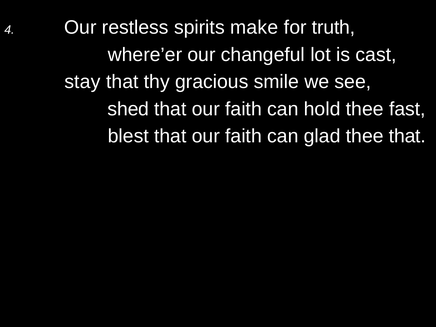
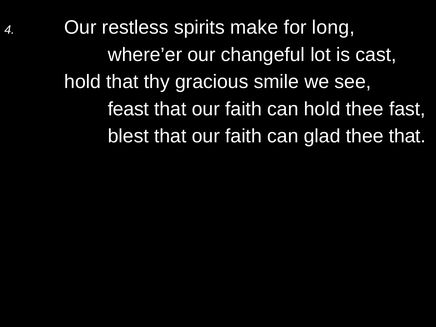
truth: truth -> long (333, 28)
stay: stay -> hold (83, 82)
shed: shed -> feast (128, 109)
